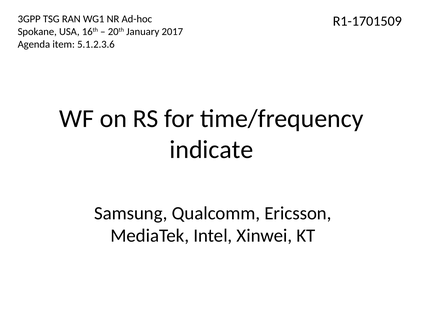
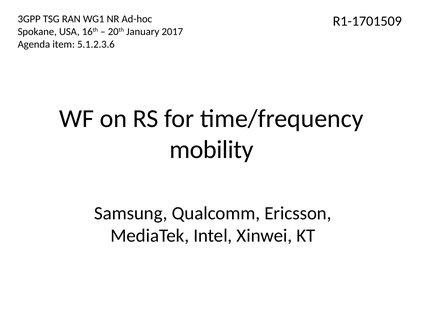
indicate: indicate -> mobility (212, 150)
